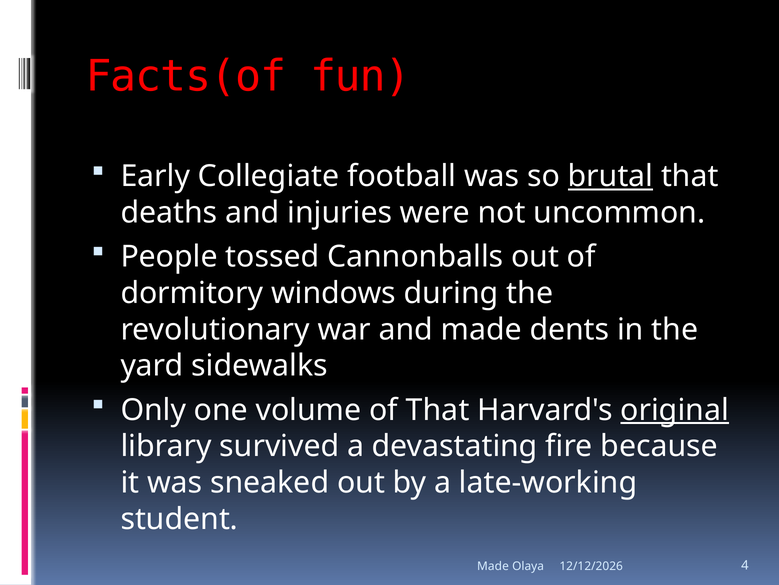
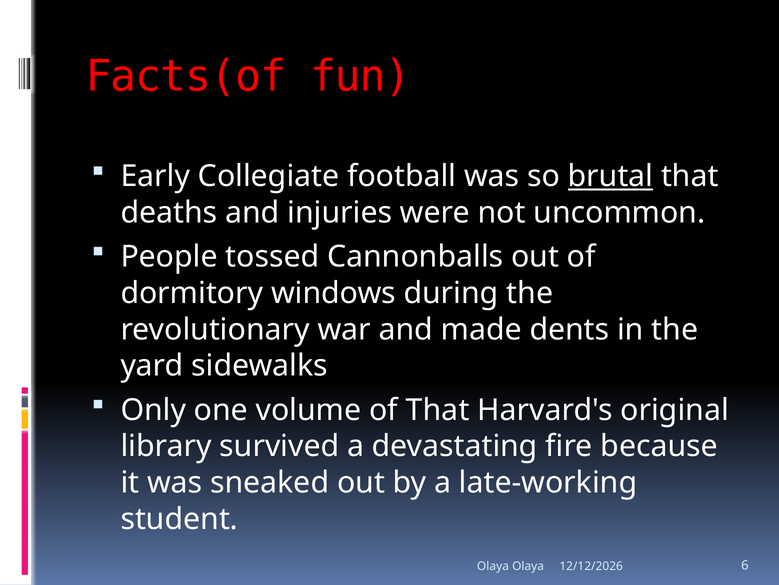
original underline: present -> none (675, 409)
Made: Made -> Olaya (493, 566)
4: 4 -> 6 (745, 565)
